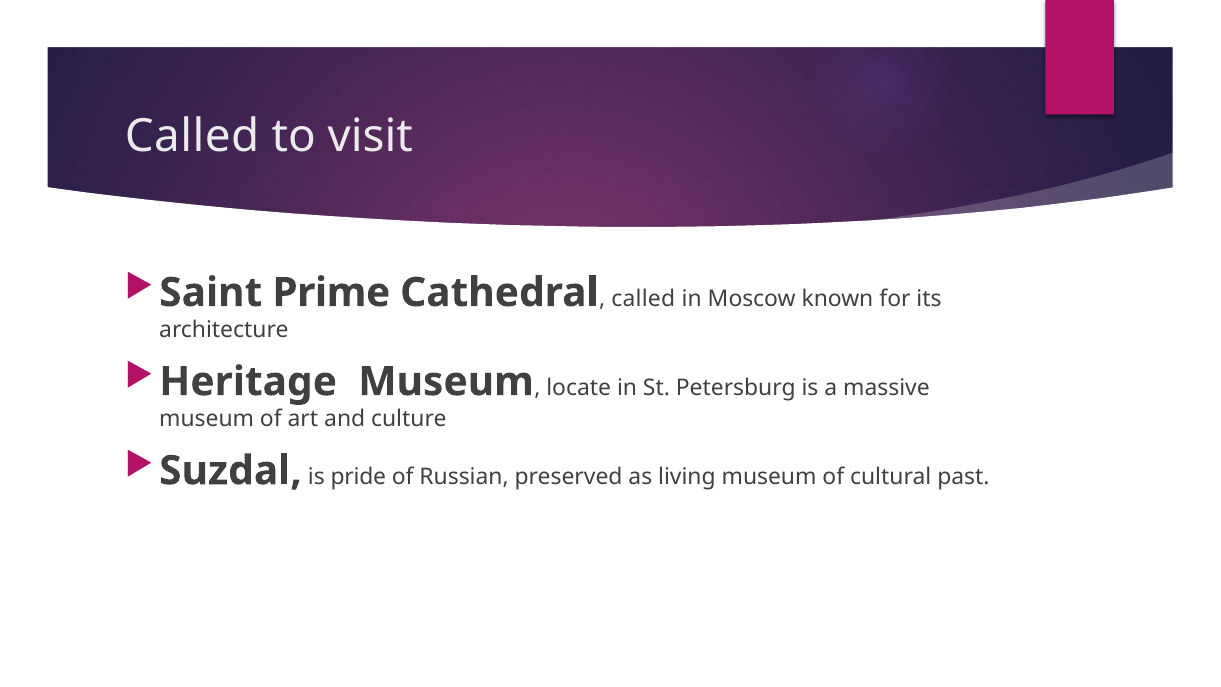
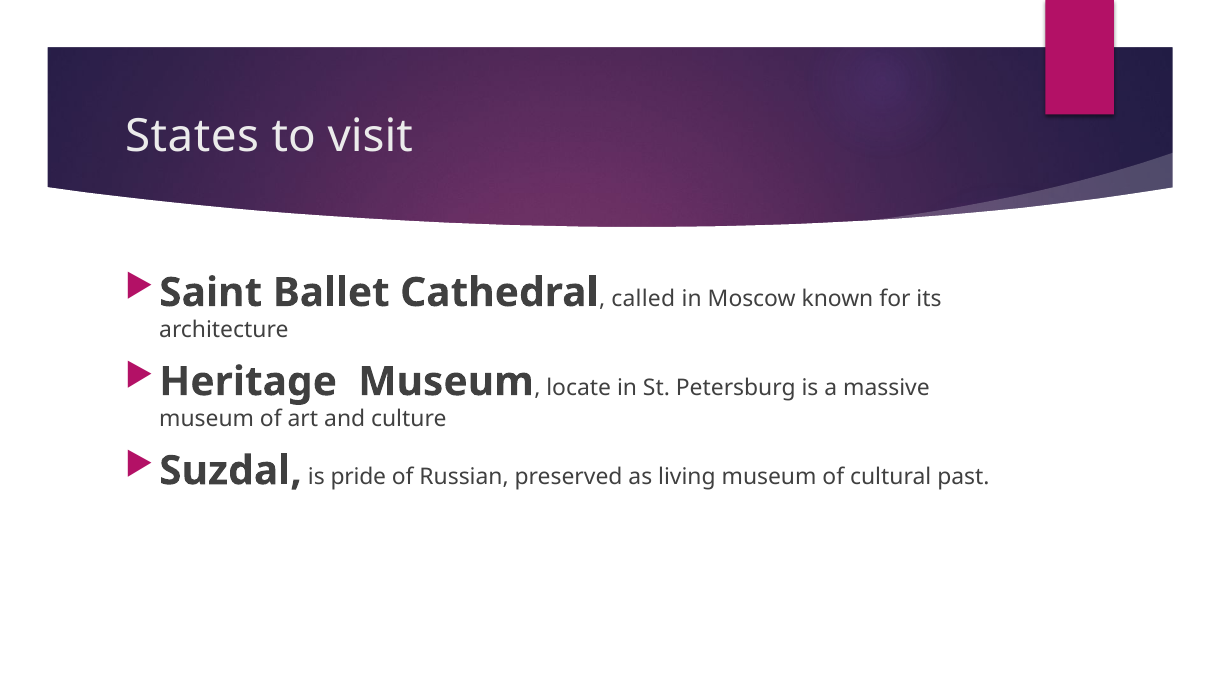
Called: Called -> States (192, 136)
Prime: Prime -> Ballet (331, 293)
